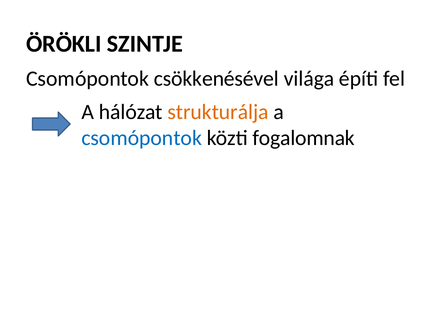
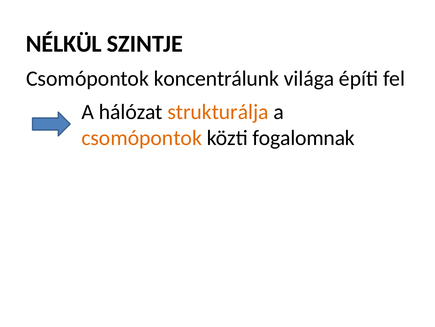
ÖRÖKLI: ÖRÖKLI -> NÉLKÜL (64, 44)
csökkenésével: csökkenésével -> koncentrálunk (216, 78)
csomópontok colour: blue -> orange (142, 138)
